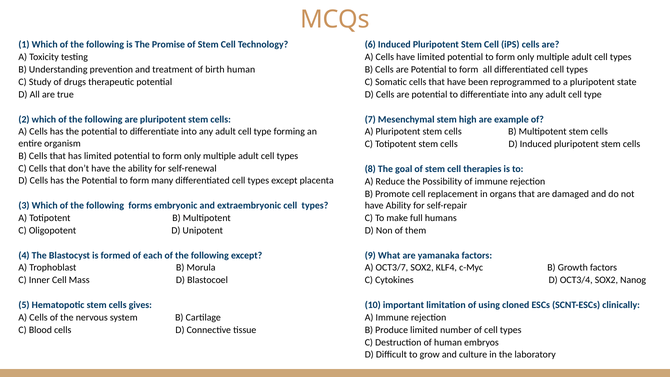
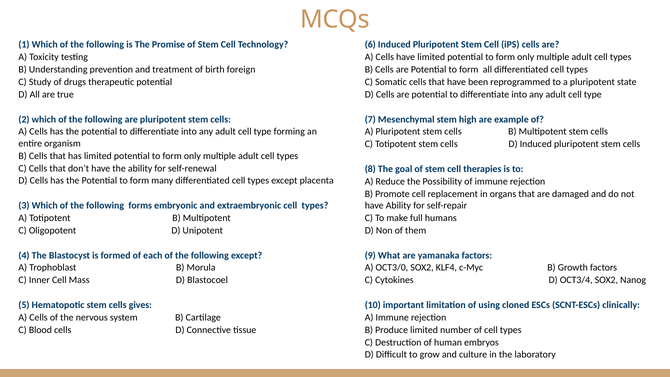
birth human: human -> foreign (241, 70)
OCT3/7: OCT3/7 -> OCT3/0 (392, 268)
